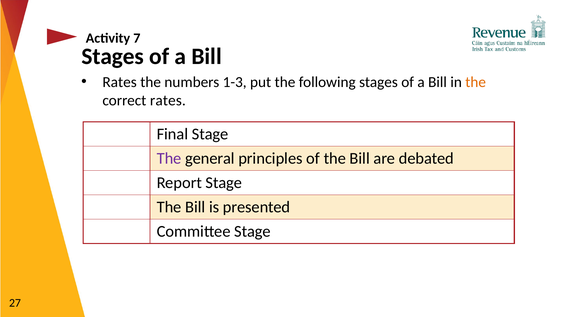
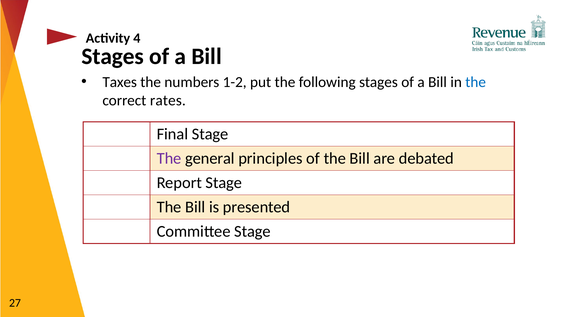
7: 7 -> 4 (137, 38)
Rates: Rates -> Taxes (120, 82)
1-3: 1-3 -> 1-2 (235, 82)
the colour: orange -> blue (476, 82)
